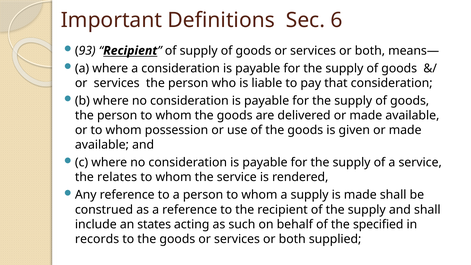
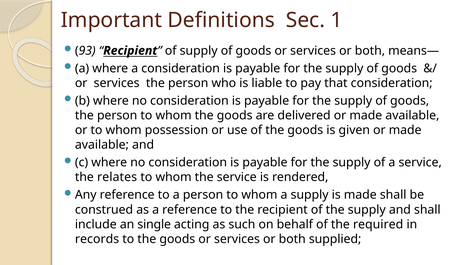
6: 6 -> 1 (337, 20)
states: states -> single (154, 224)
specified: specified -> required (378, 224)
